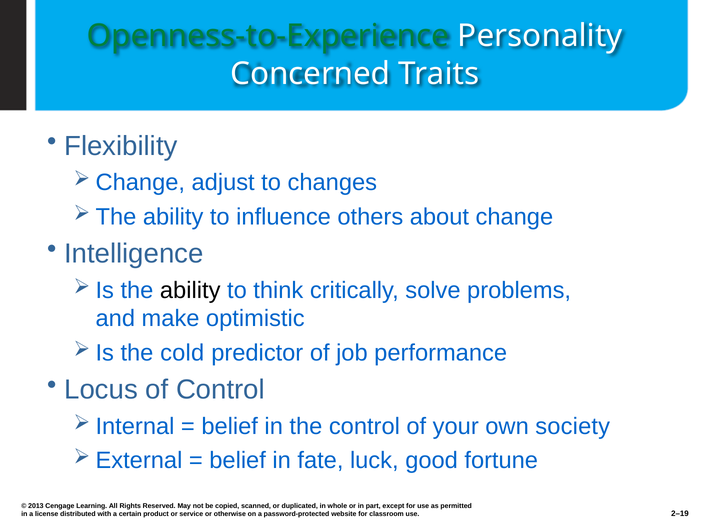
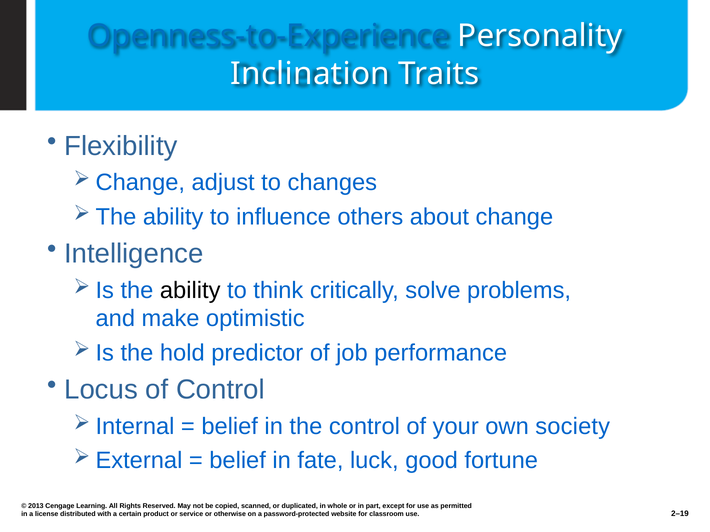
Openness-to-Experience colour: green -> blue (268, 36)
Concerned: Concerned -> Inclination (310, 74)
cold: cold -> hold (182, 353)
